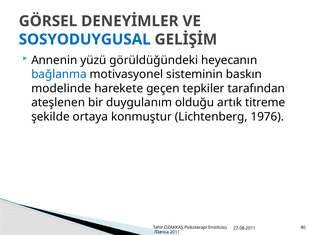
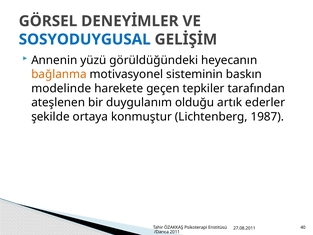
bağlanma colour: blue -> orange (59, 74)
titreme: titreme -> ederler (265, 102)
1976: 1976 -> 1987 (267, 117)
